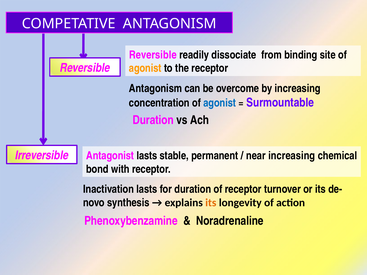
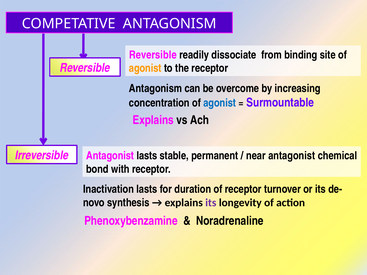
Duration: Duration -> Explains (153, 120)
near increasing: increasing -> antagonist (292, 156)
its colour: orange -> purple (211, 203)
